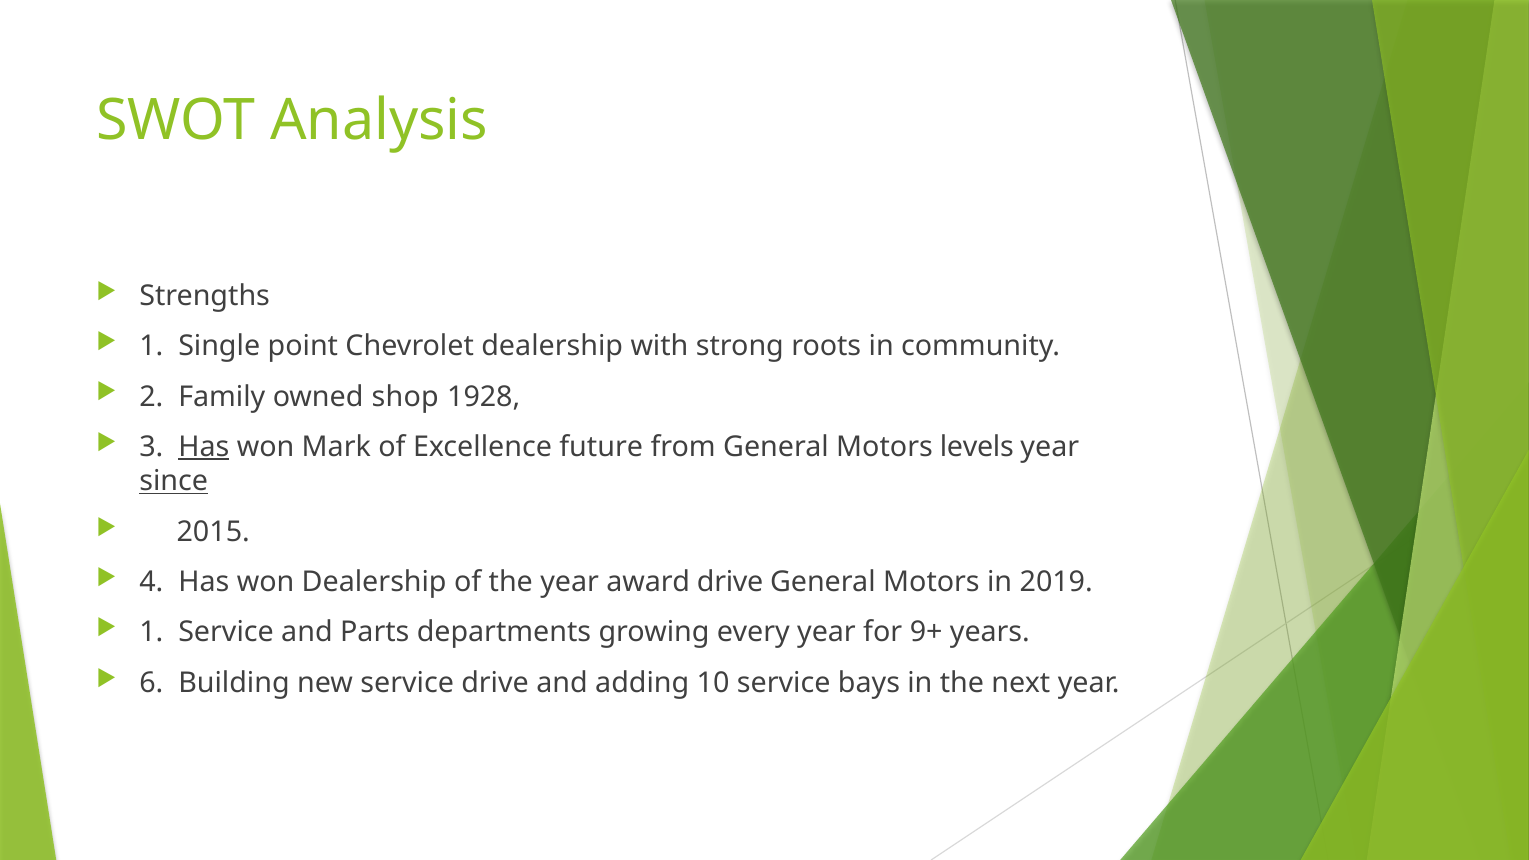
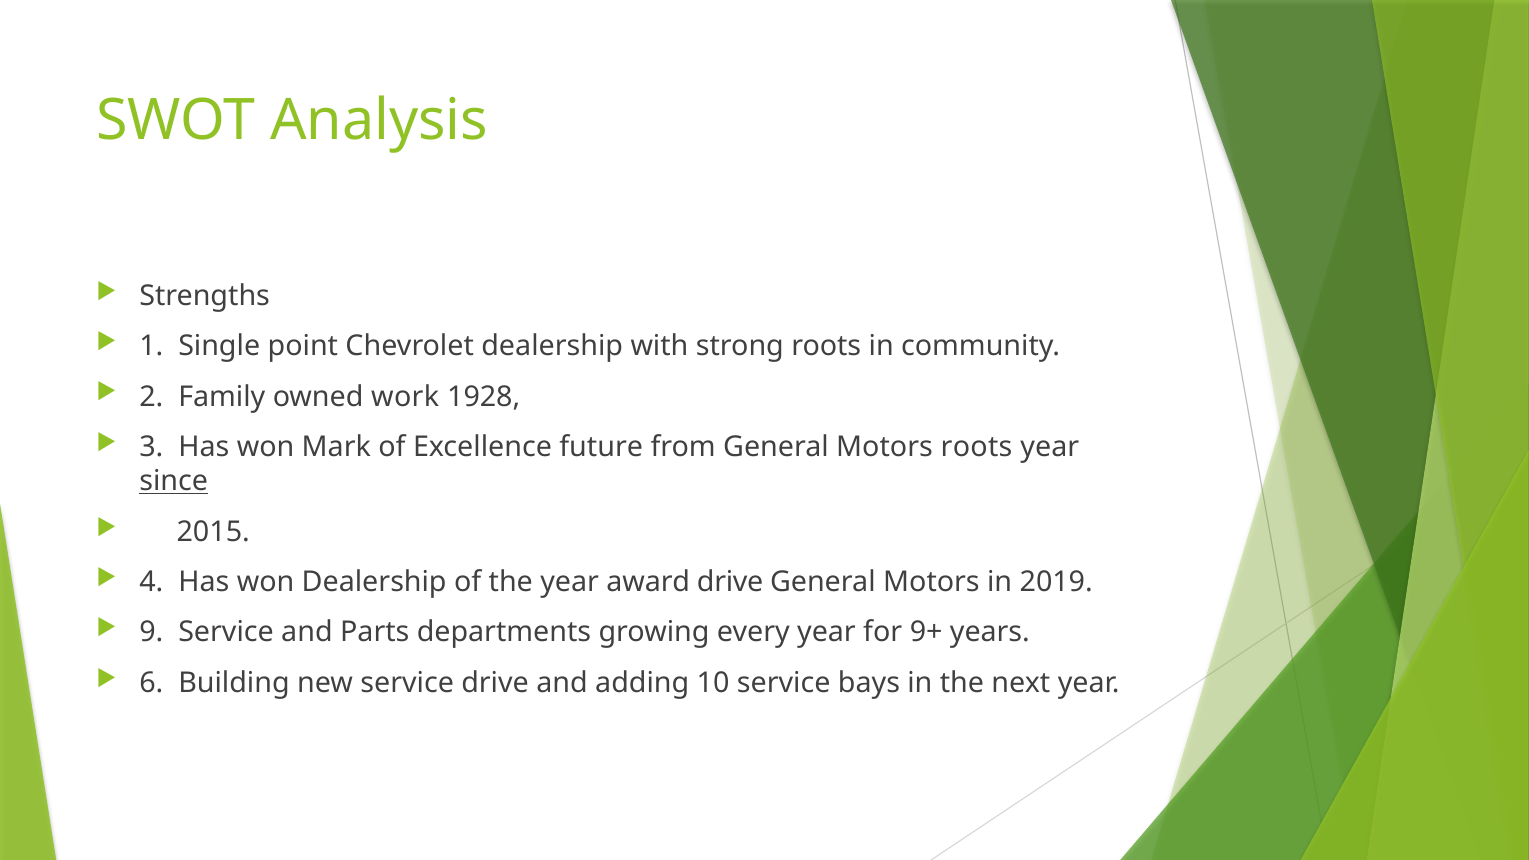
shop: shop -> work (405, 397)
Has underline: present -> none (204, 447)
Motors levels: levels -> roots (977, 447)
1: 1 -> 9 (151, 632)
